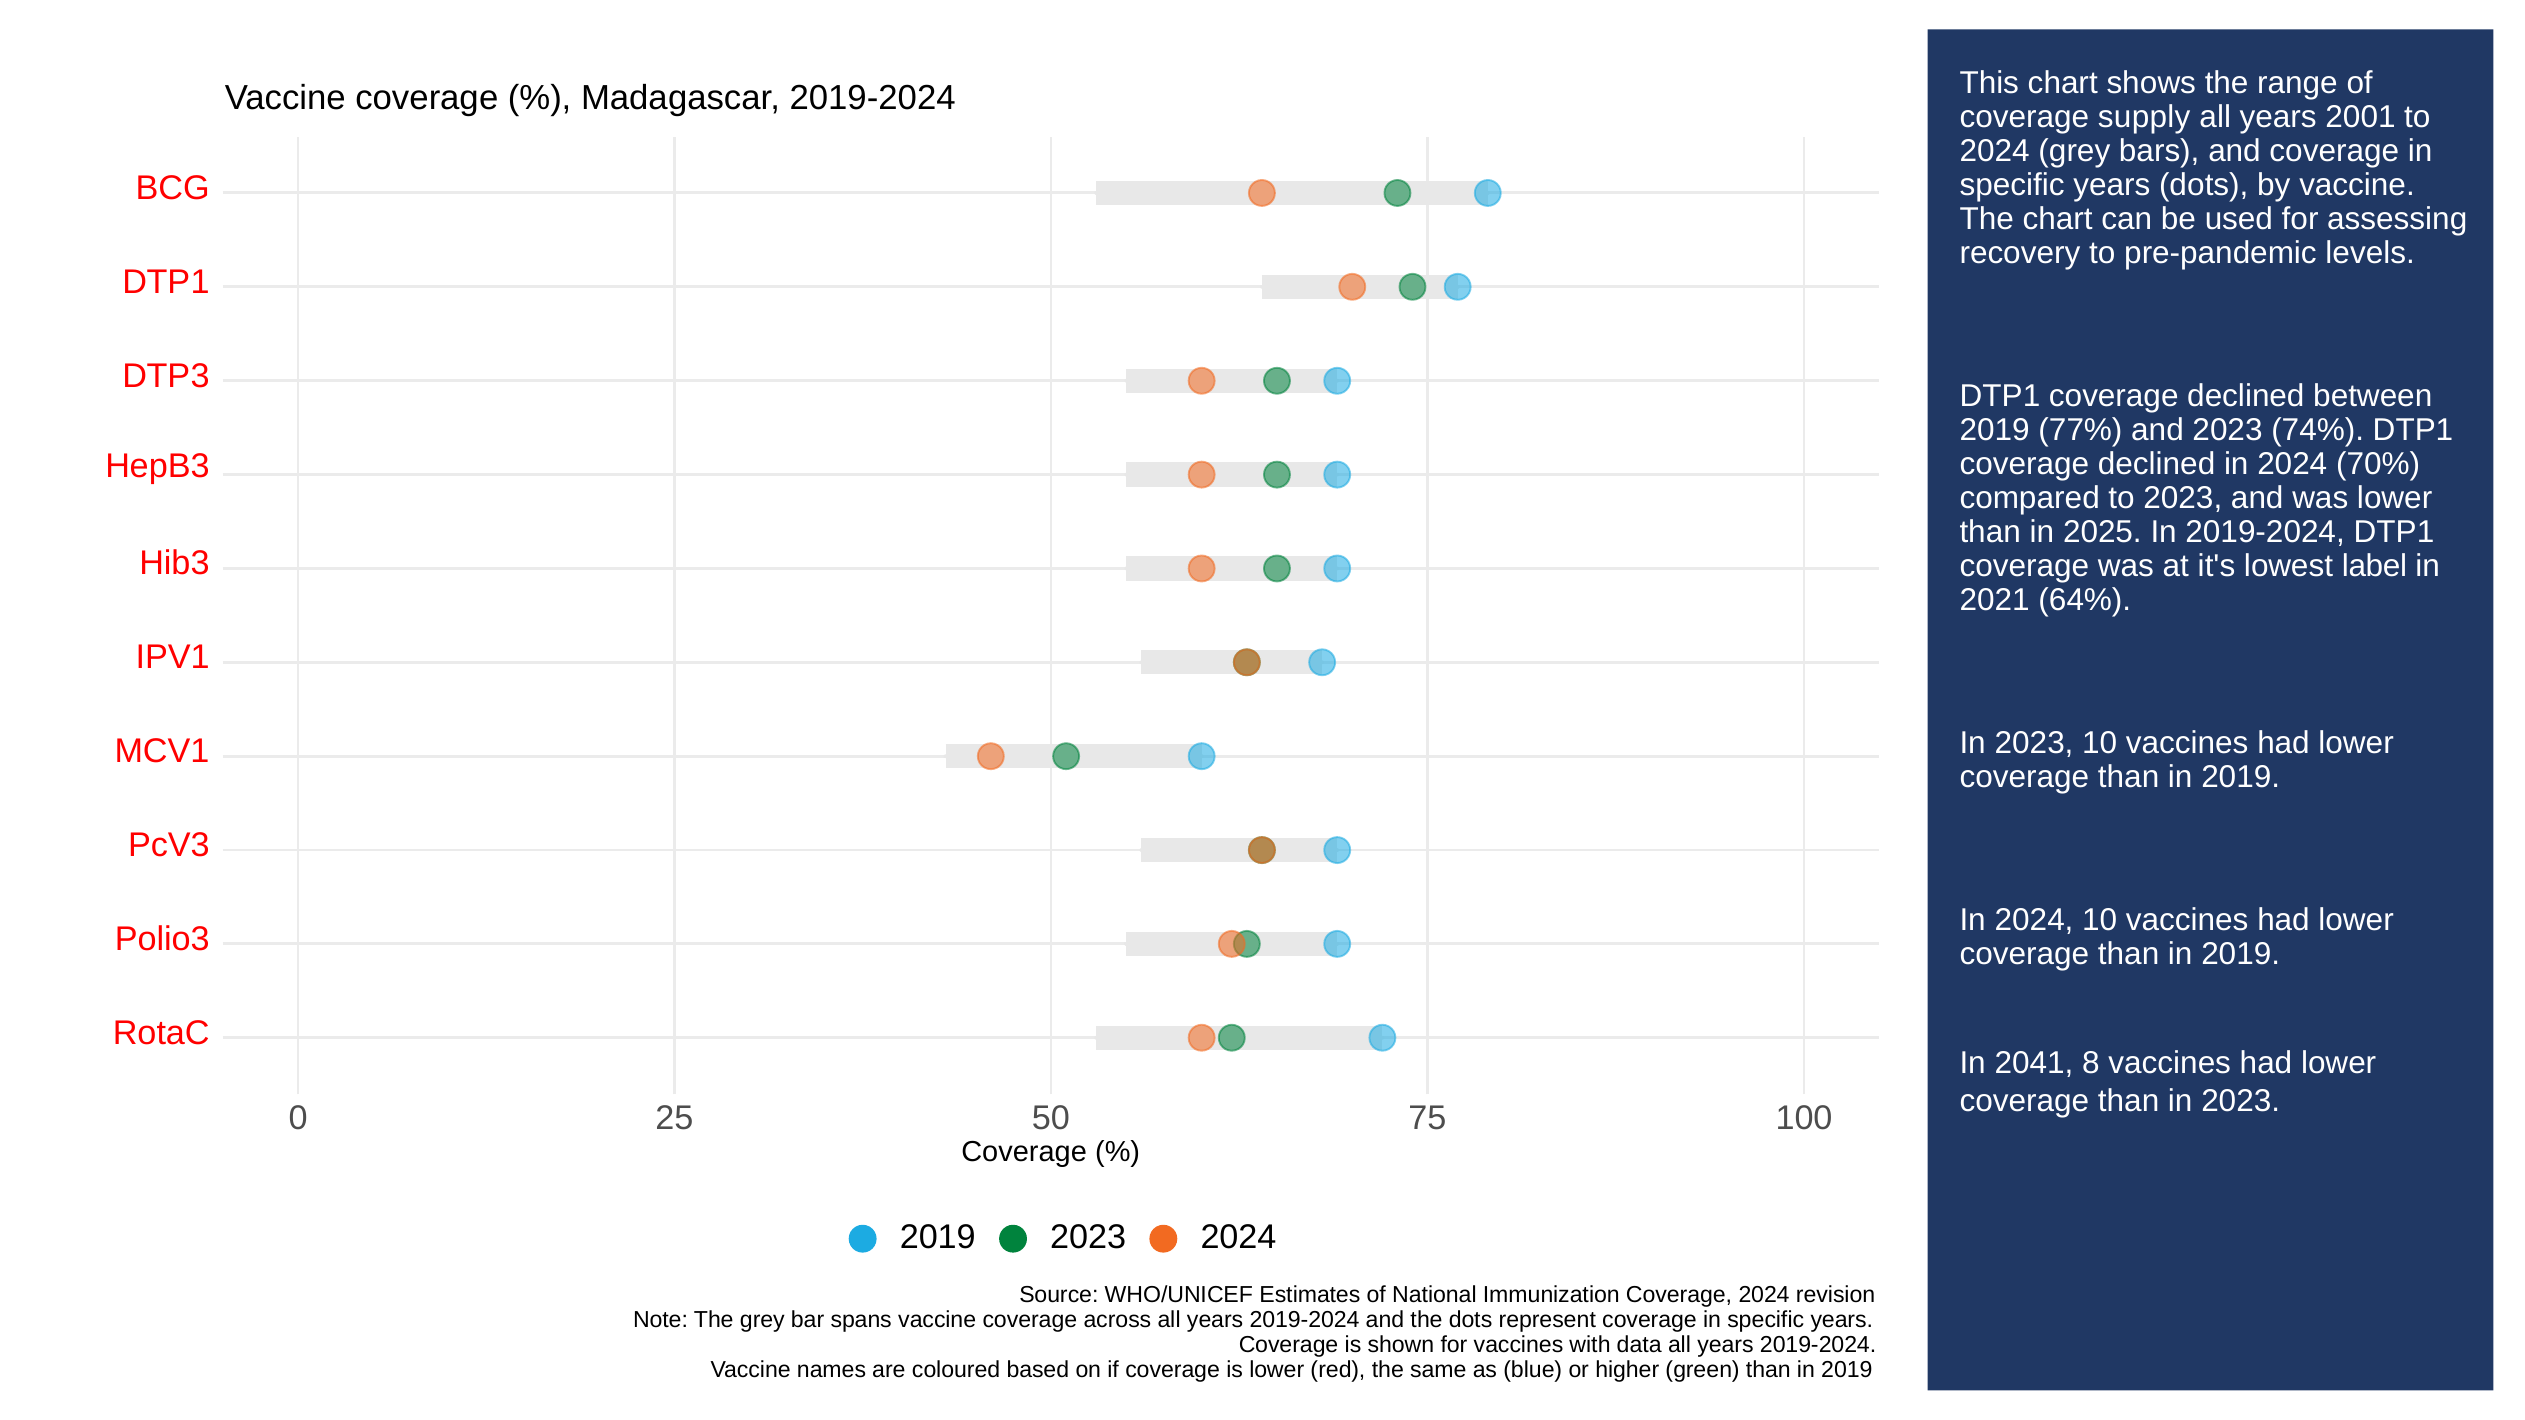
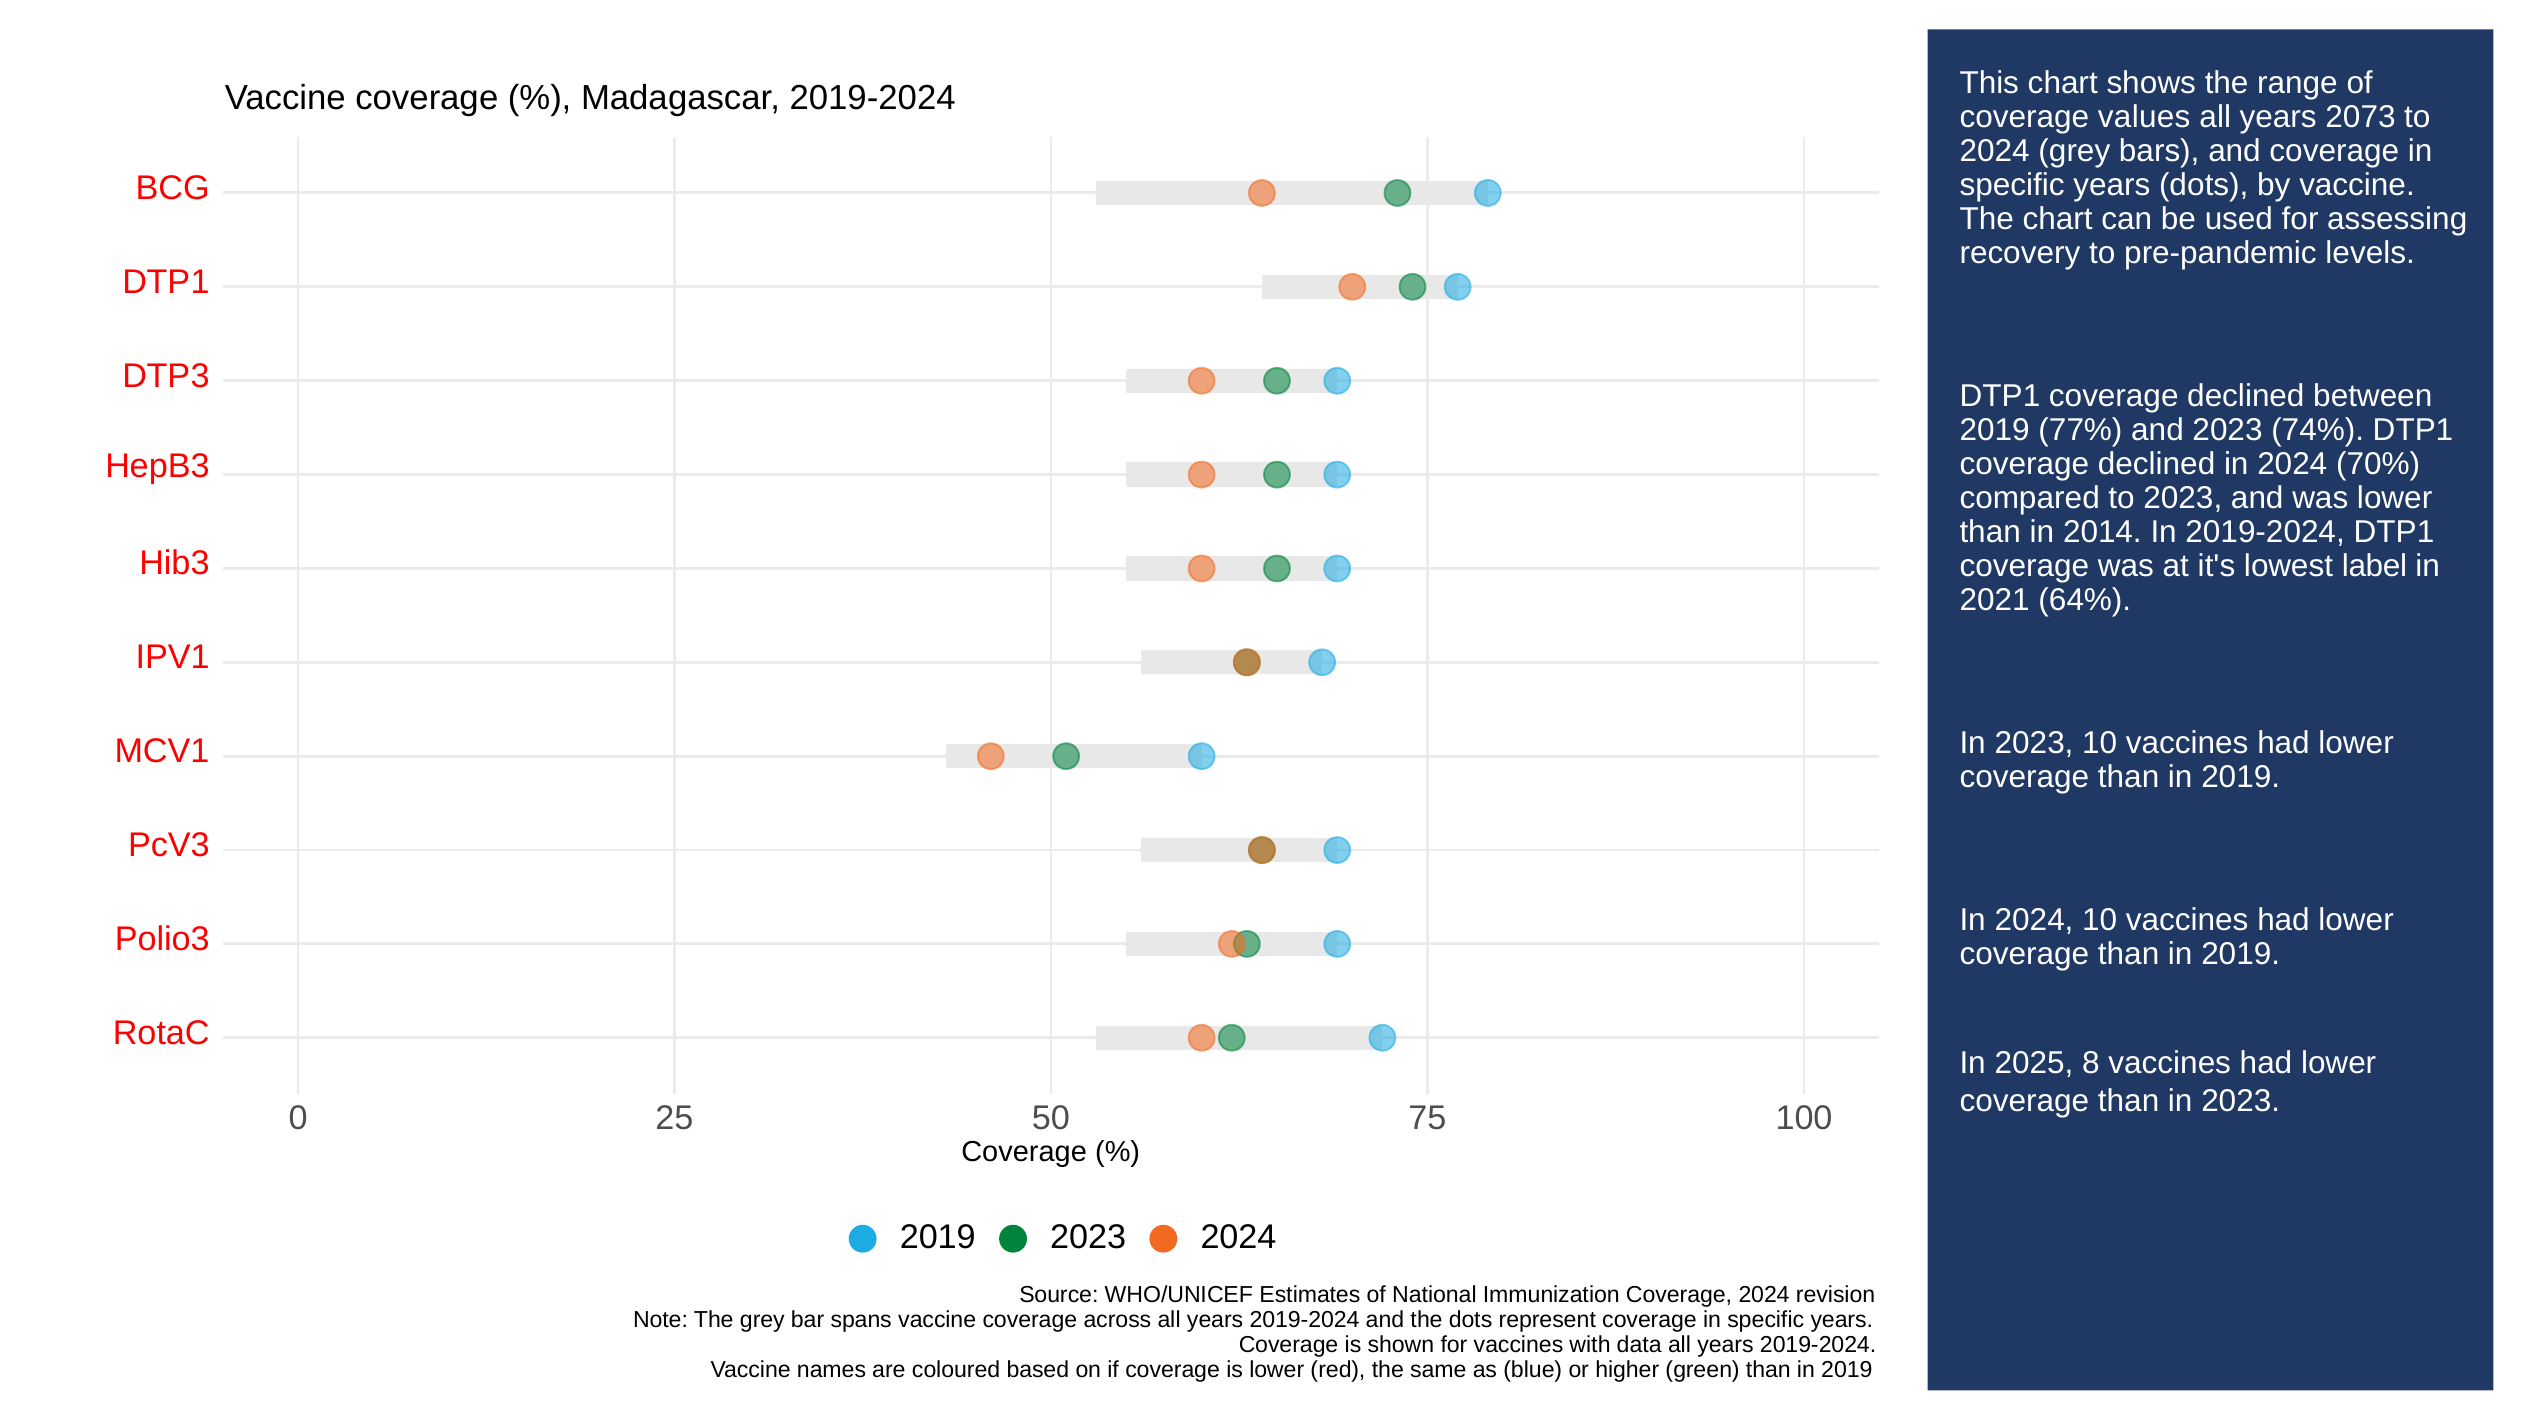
supply: supply -> values (2144, 117)
2001: 2001 -> 2073 (2361, 117)
2025: 2025 -> 2014 (2102, 532)
2041: 2041 -> 2025 (2034, 1064)
